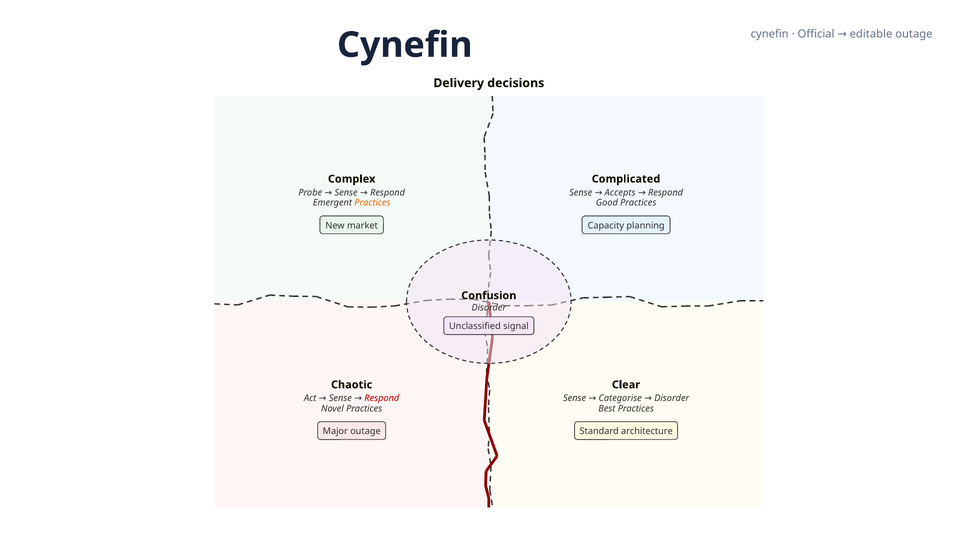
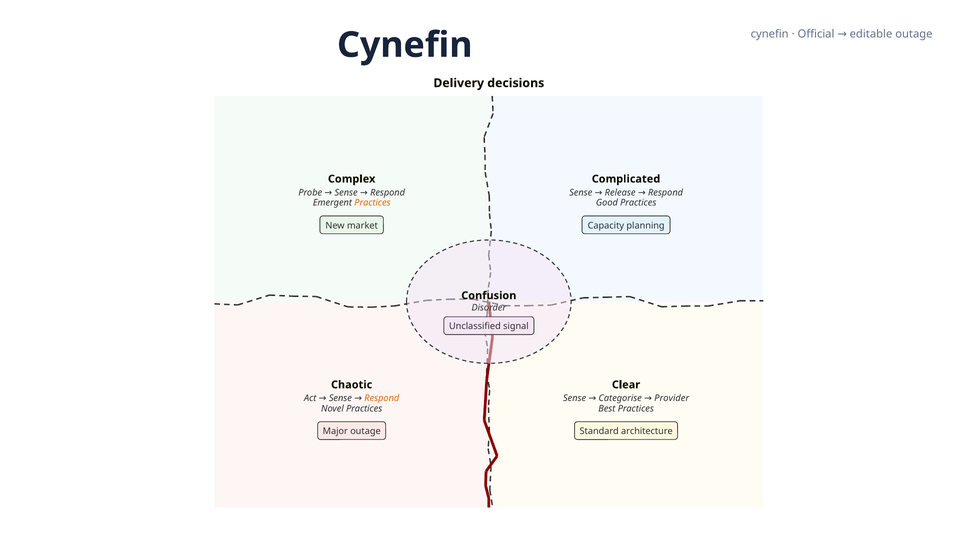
Accepts: Accepts -> Release (620, 193)
Respond colour: red -> orange (382, 398)
Categorise Disorder: Disorder -> Provider (672, 398)
